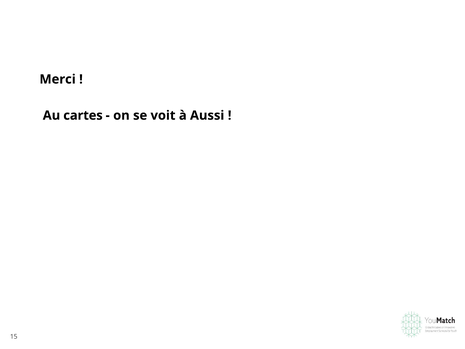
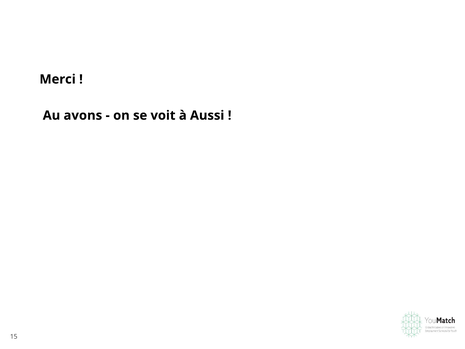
cartes: cartes -> avons (83, 115)
